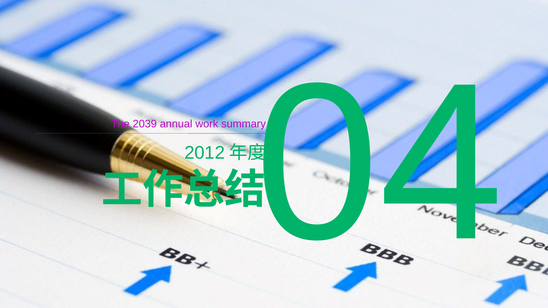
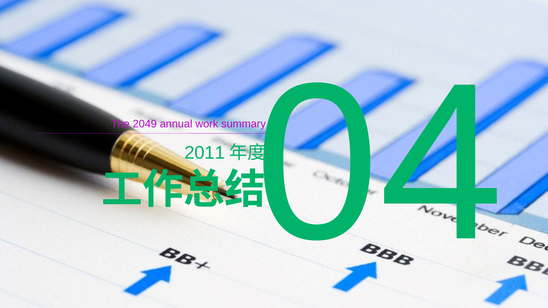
2039: 2039 -> 2049 (145, 124)
2012: 2012 -> 2011 (205, 153)
